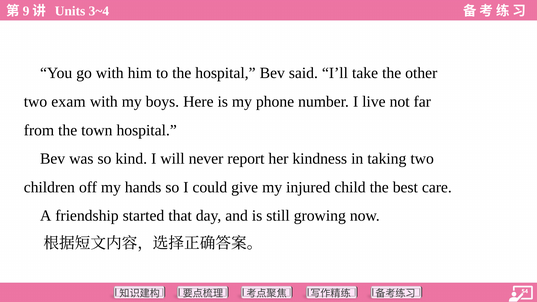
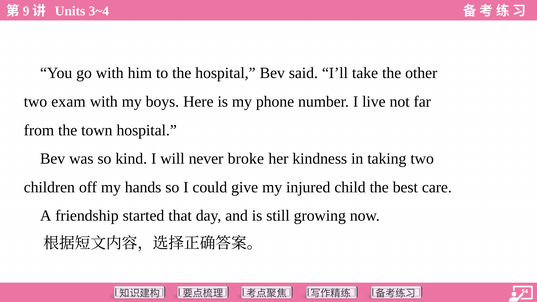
report: report -> broke (246, 159)
